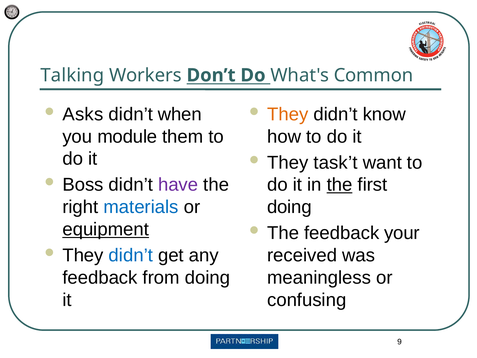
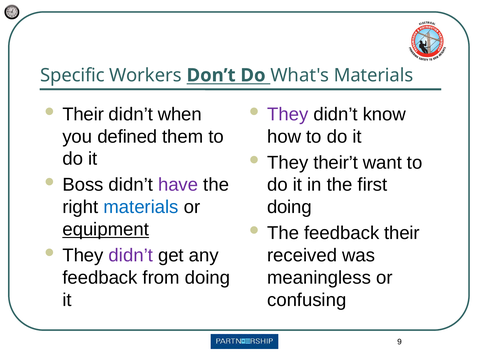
Talking: Talking -> Specific (73, 75)
What's Common: Common -> Materials (373, 75)
Asks: Asks -> Their (83, 114)
They colour: orange -> purple (288, 114)
module: module -> defined (127, 136)
task’t: task’t -> their’t (336, 162)
the underline: present -> none (340, 185)
feedback your: your -> their (402, 233)
didn’t colour: blue -> purple (131, 255)
